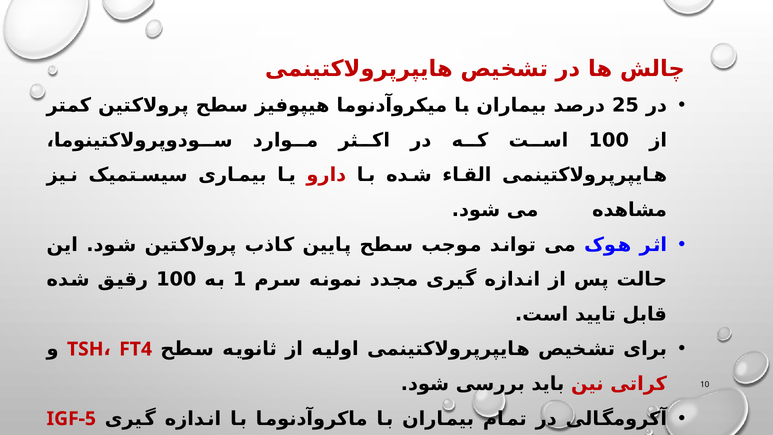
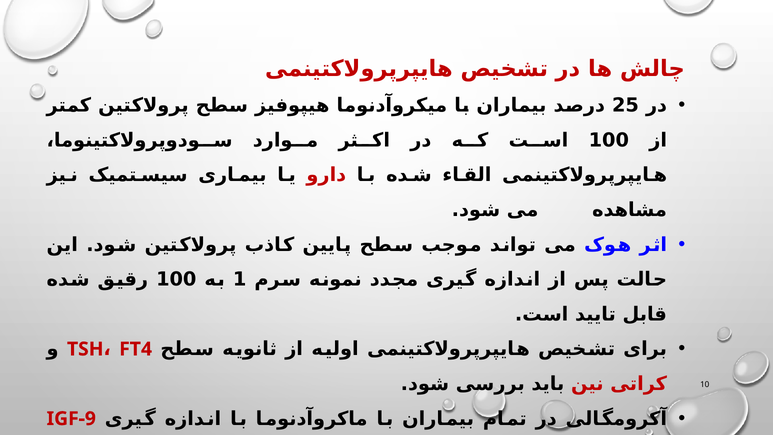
IGF-5: IGF-5 -> IGF-9 (71, 419)
